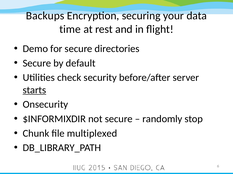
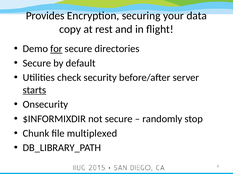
Backups: Backups -> Provides (45, 16)
time: time -> copy (70, 29)
for underline: none -> present (56, 49)
